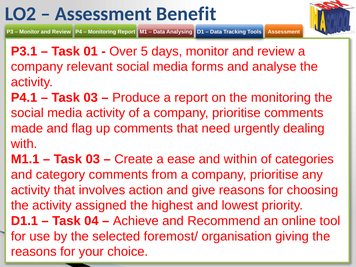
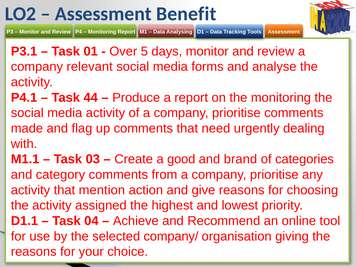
03: 03 -> 44 (91, 98)
ease: ease -> good (181, 159)
within: within -> brand (240, 159)
involves: involves -> mention (102, 190)
foremost/: foremost/ -> company/ (171, 236)
